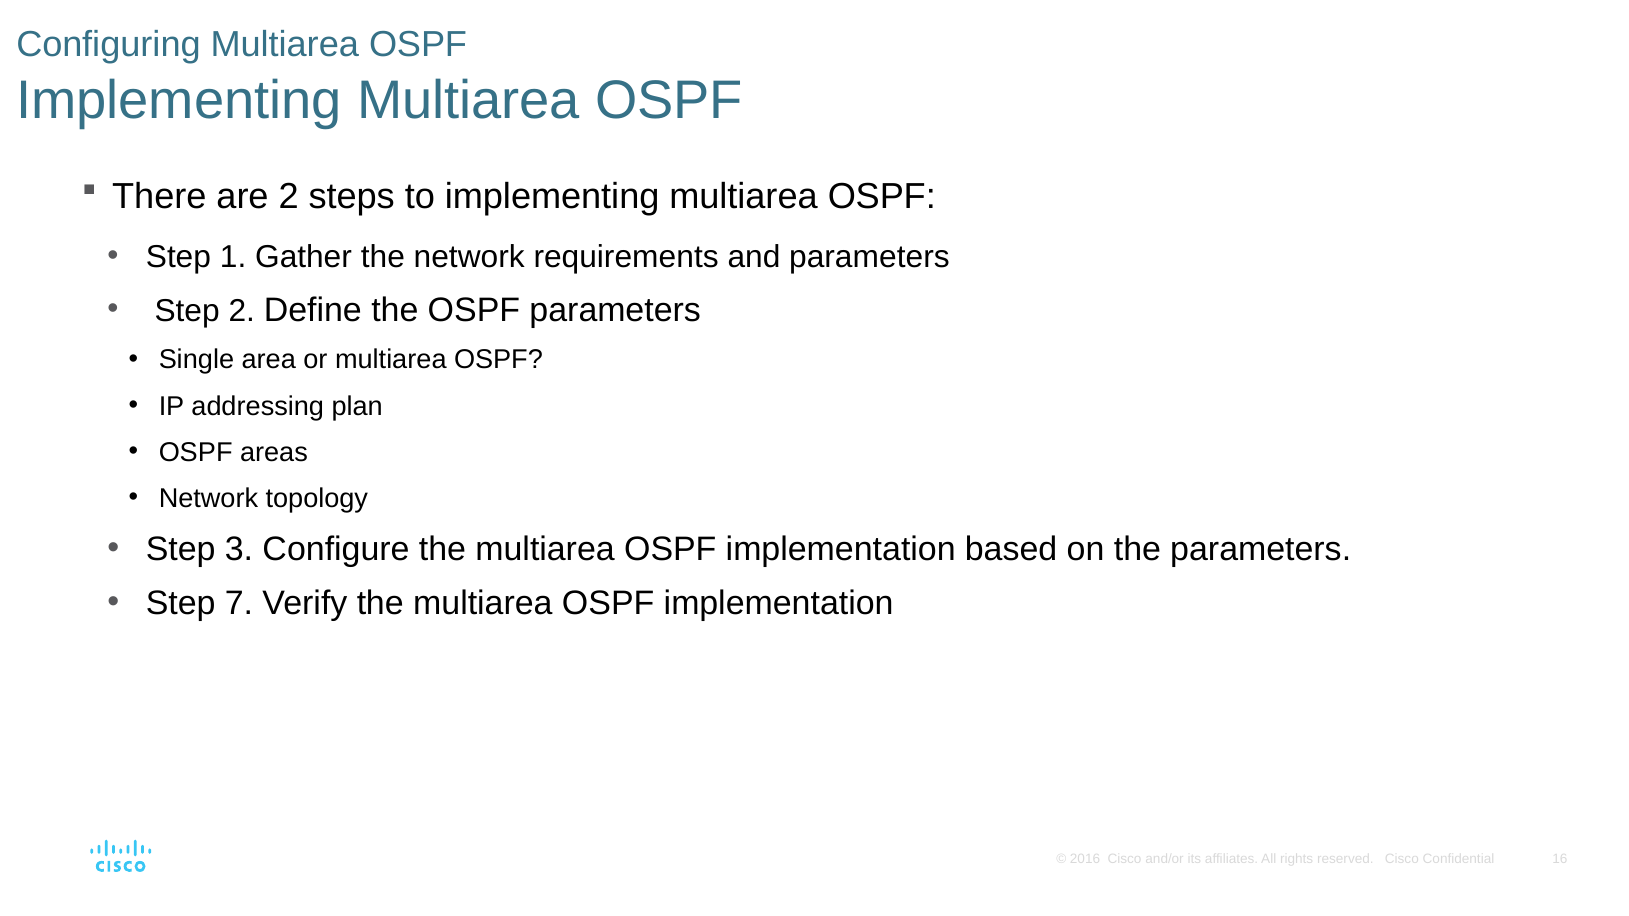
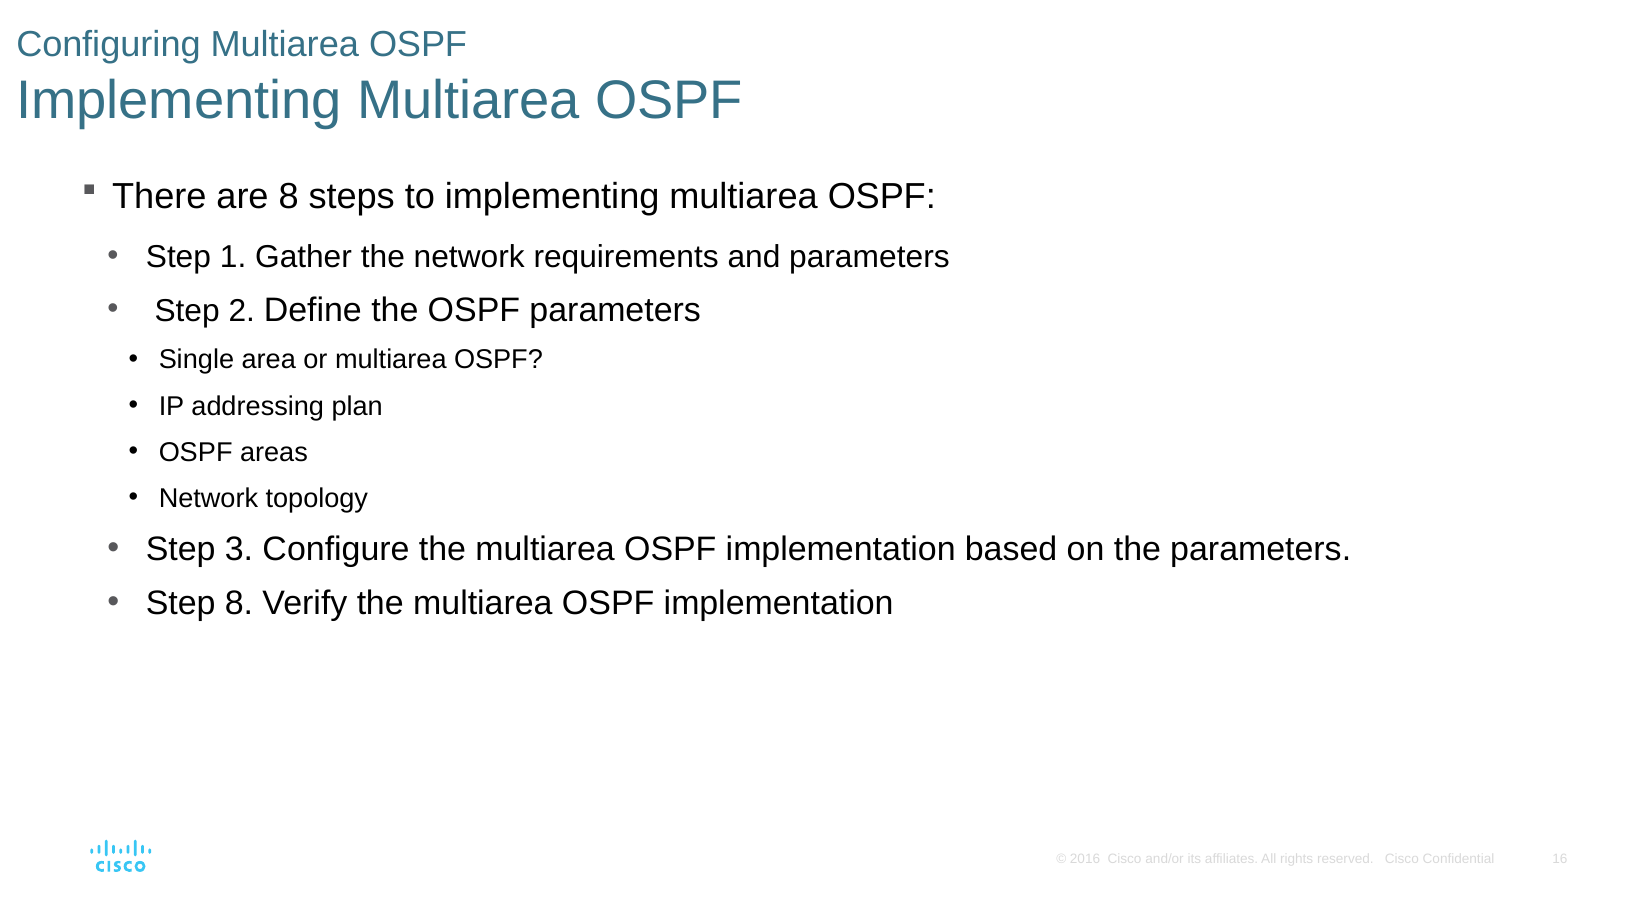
are 2: 2 -> 8 (289, 196)
Step 7: 7 -> 8 (239, 604)
